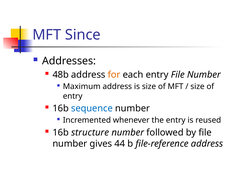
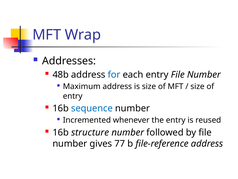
Since: Since -> Wrap (83, 35)
for colour: orange -> blue (114, 74)
44: 44 -> 77 (120, 143)
